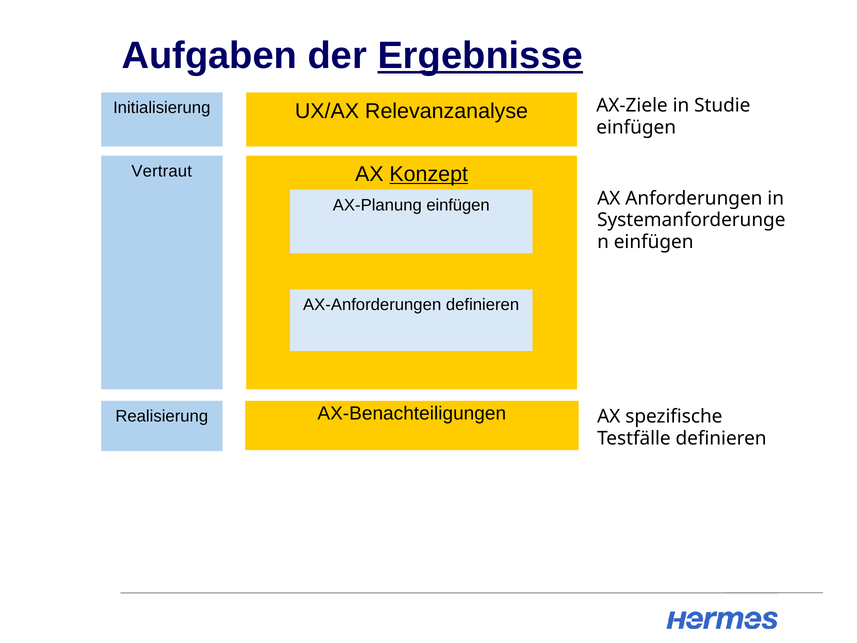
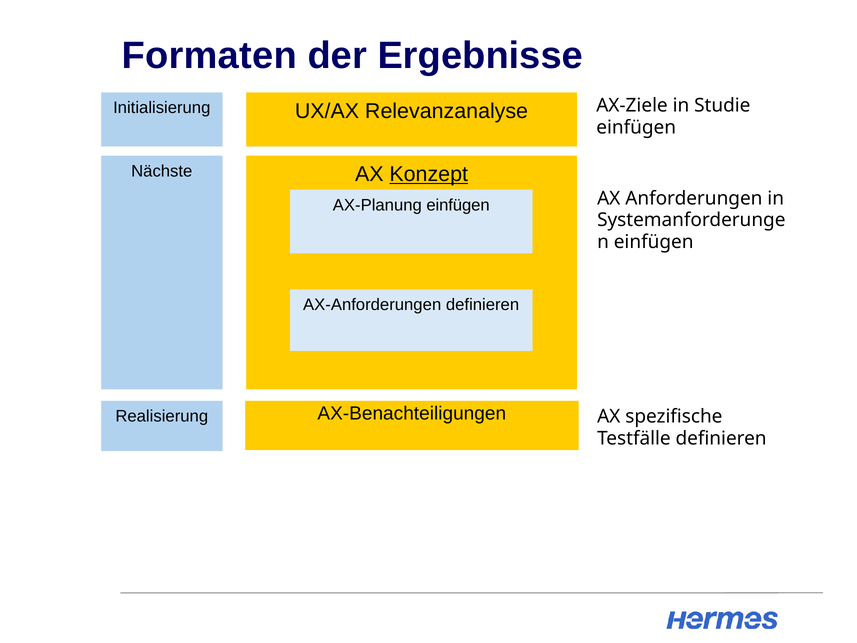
Aufgaben: Aufgaben -> Formaten (209, 56)
Ergebnisse underline: present -> none (480, 56)
Vertraut: Vertraut -> Nächste (162, 171)
